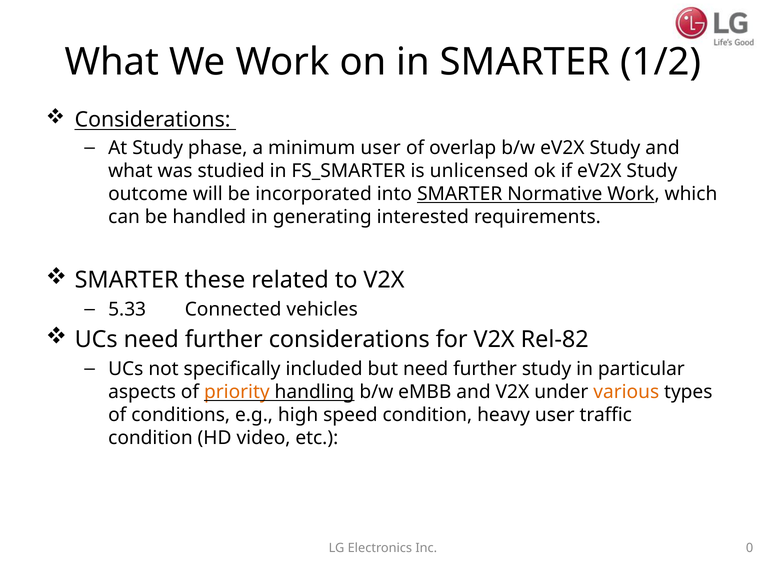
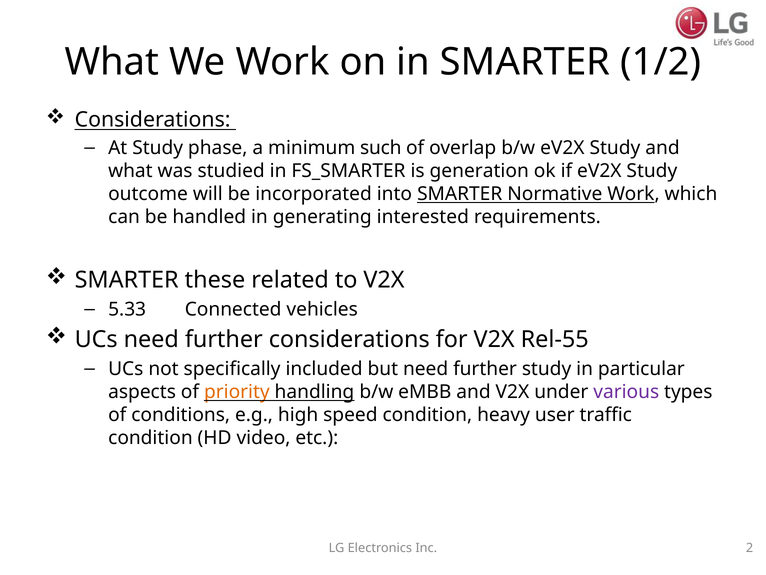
minimum user: user -> such (381, 148)
unlicensed: unlicensed -> generation (479, 171)
Rel-82: Rel-82 -> Rel-55 (555, 339)
various colour: orange -> purple (626, 391)
0: 0 -> 2 (750, 548)
